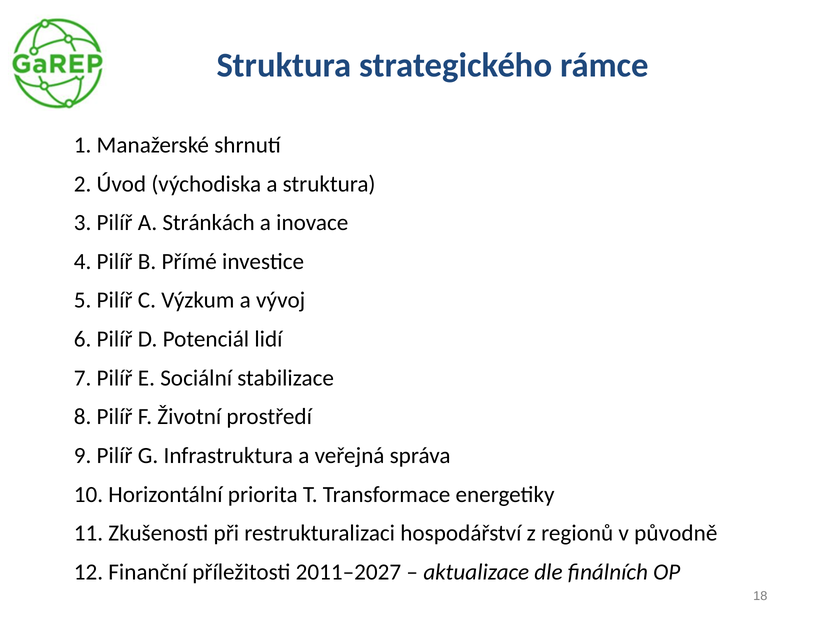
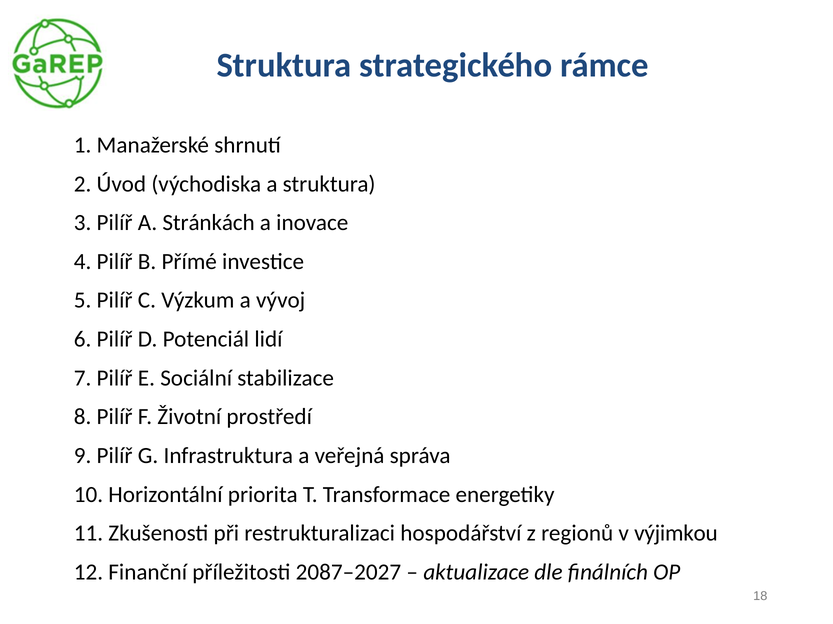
původně: původně -> výjimkou (676, 534)
2011–2027: 2011–2027 -> 2087–2027 (348, 573)
